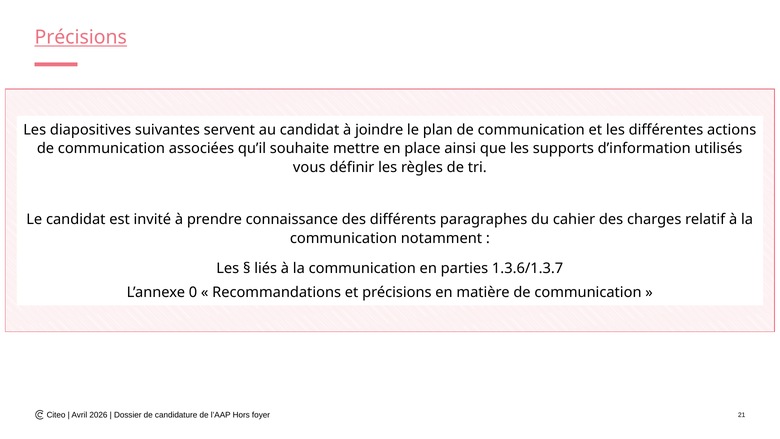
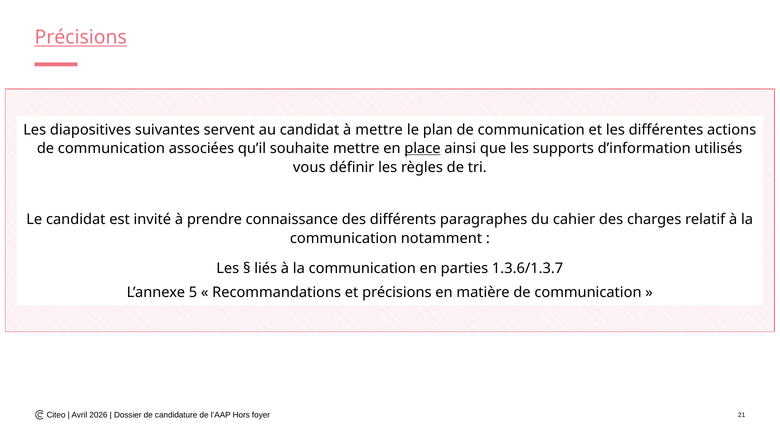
à joindre: joindre -> mettre (379, 130)
place underline: none -> present (422, 148)
0: 0 -> 5 (193, 292)
